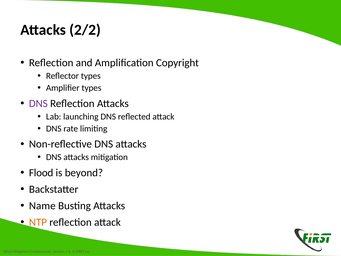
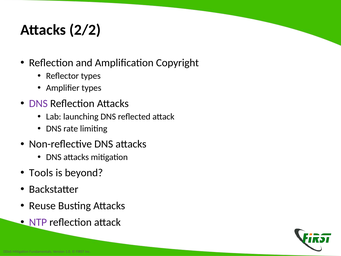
Flood: Flood -> Tools (41, 173)
Name: Name -> Reuse (42, 206)
NTP colour: orange -> purple (38, 222)
